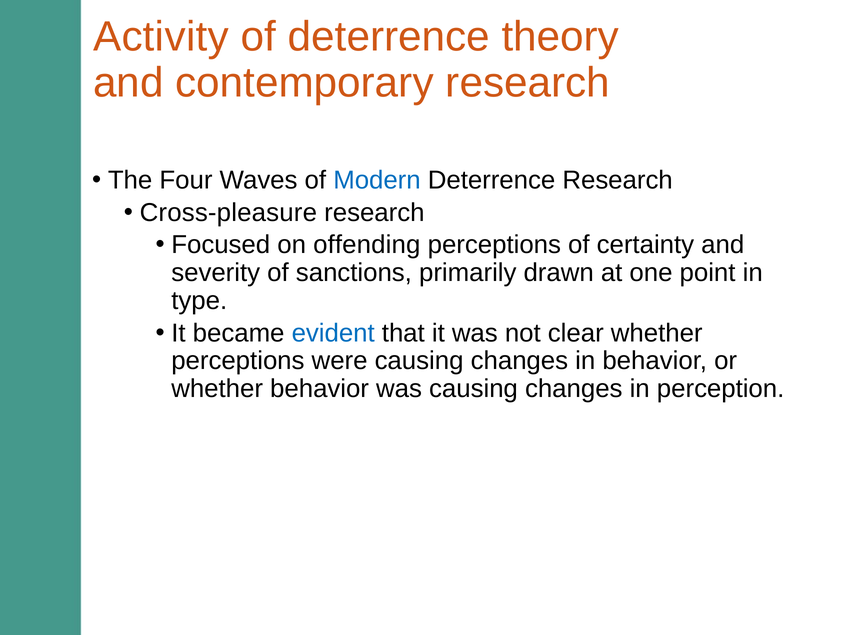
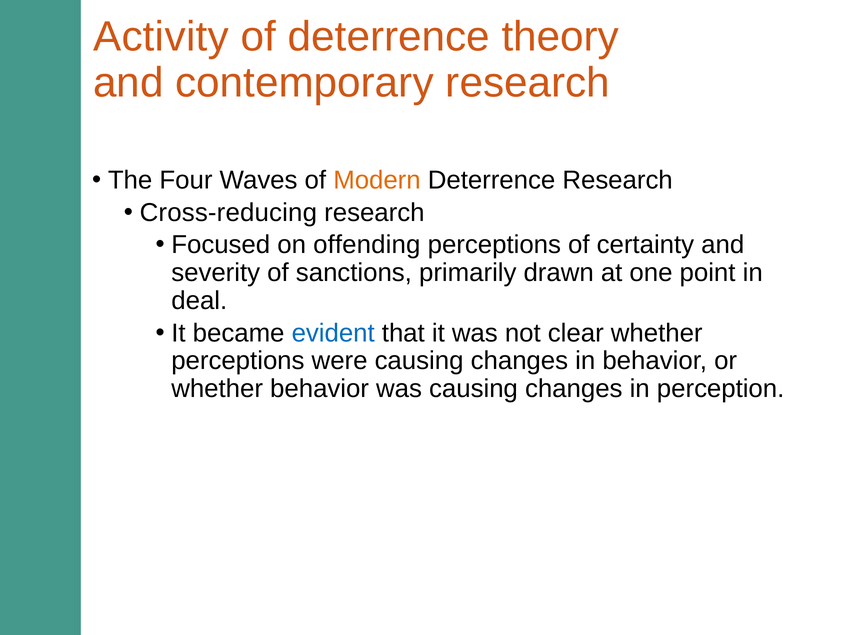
Modern colour: blue -> orange (377, 180)
Cross-pleasure: Cross-pleasure -> Cross-reducing (228, 212)
type: type -> deal (199, 300)
